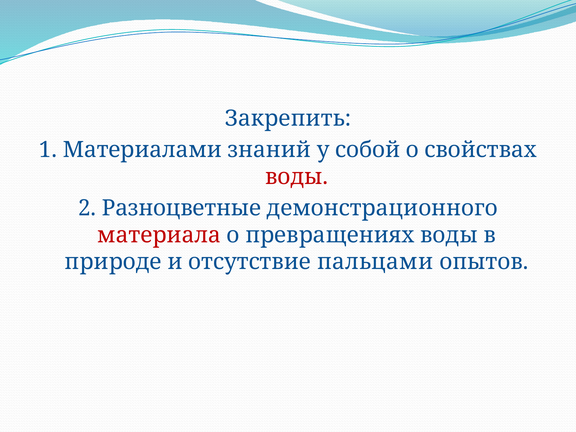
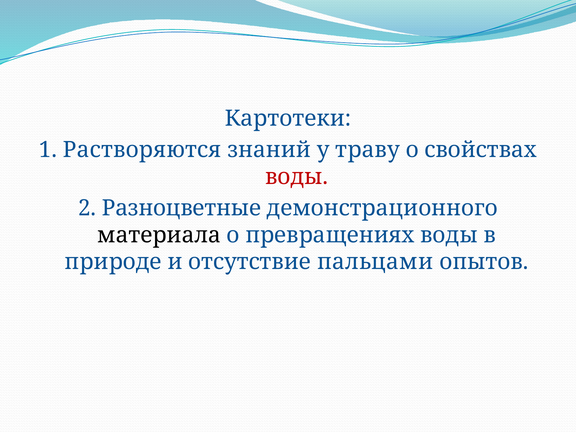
Закрепить: Закрепить -> Картотеки (288, 118)
Материалами: Материалами -> Растворяются (142, 150)
собой: собой -> траву (368, 150)
материала colour: red -> black (159, 235)
